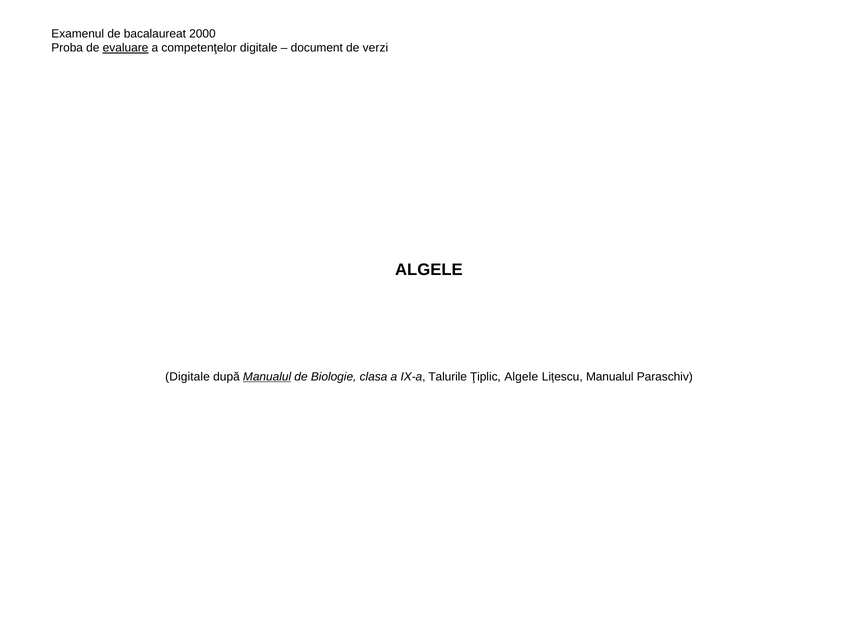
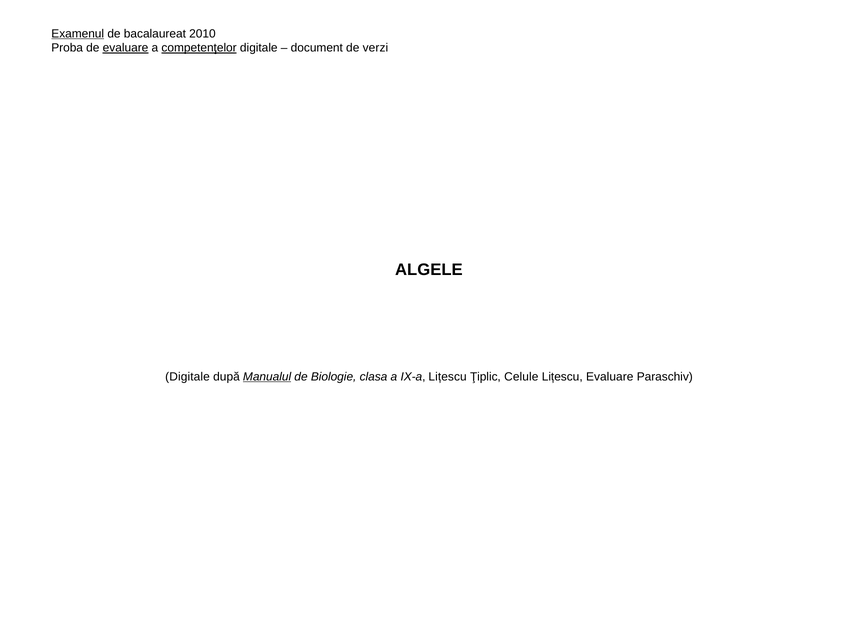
Examenul underline: none -> present (78, 34)
2000: 2000 -> 2010 (202, 34)
competenţelor underline: none -> present (199, 48)
IX-a Talurile: Talurile -> Lițescu (448, 377)
Ţiplic Algele: Algele -> Celule (521, 377)
Lițescu Manualul: Manualul -> Evaluare (610, 377)
